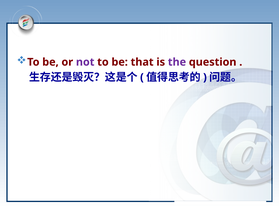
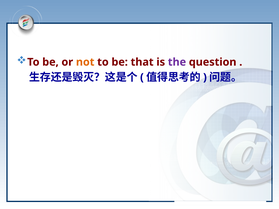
not colour: purple -> orange (85, 62)
